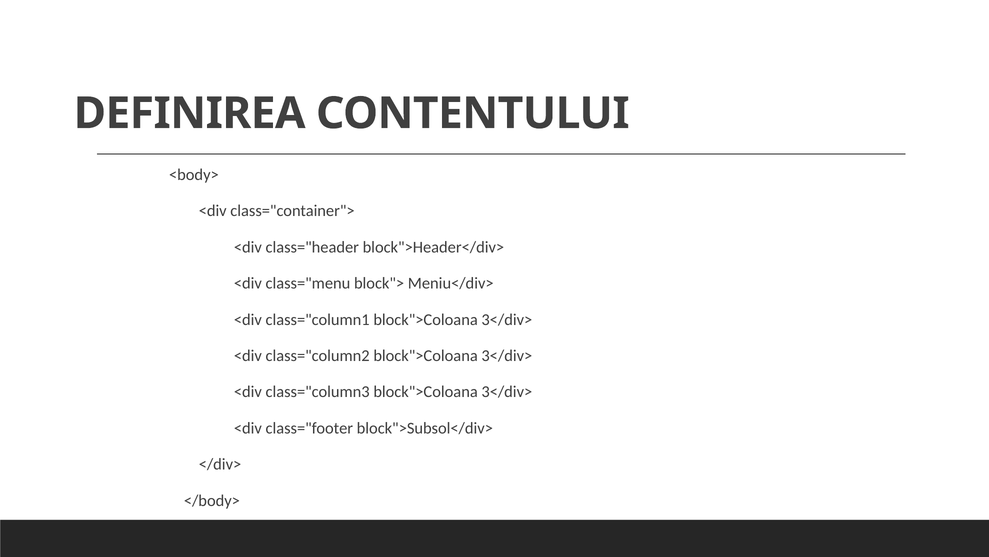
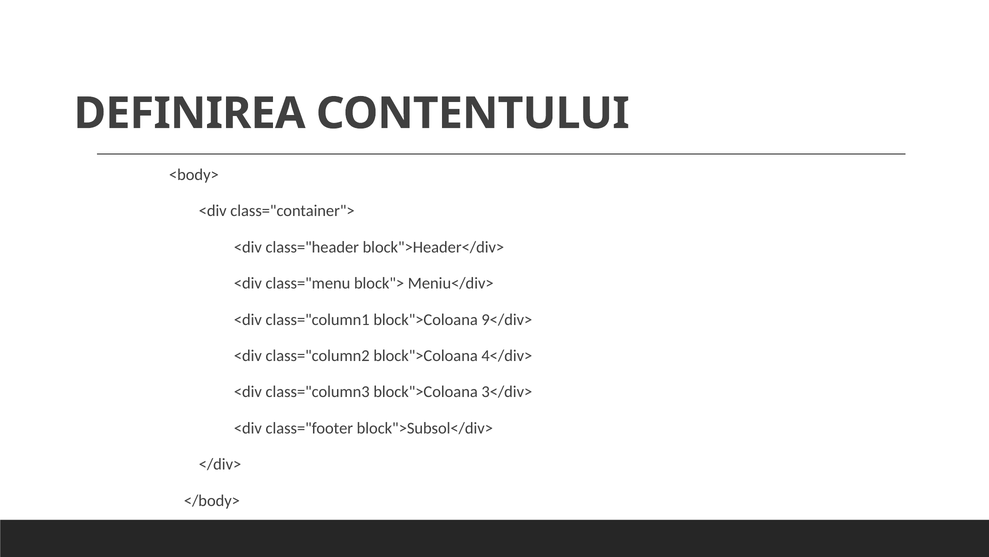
class="column1 block">Coloana 3</div>: 3</div> -> 9</div> (507, 319)
class="column2 block">Coloana 3</div>: 3</div> -> 4</div> (507, 355)
